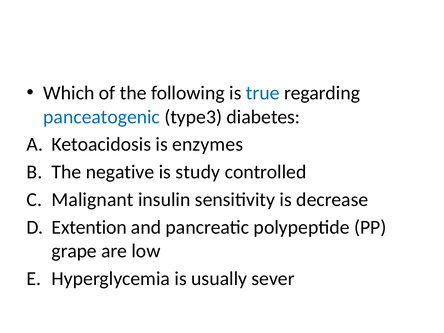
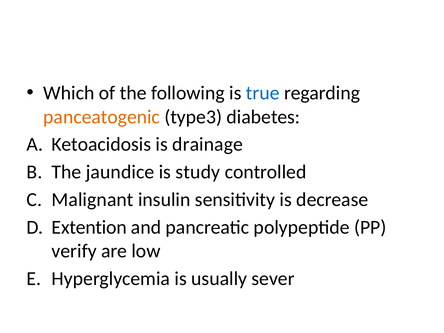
panceatogenic colour: blue -> orange (102, 117)
enzymes: enzymes -> drainage (208, 144)
negative: negative -> jaundice (120, 172)
grape: grape -> verify (74, 251)
